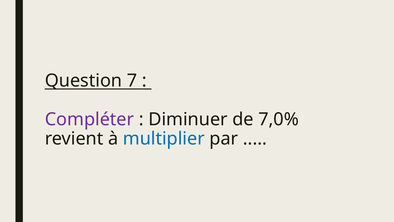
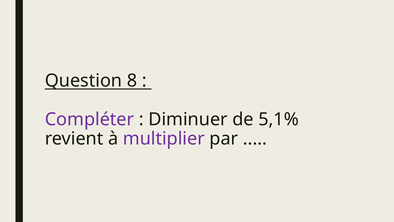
7: 7 -> 8 (132, 81)
7,0%: 7,0% -> 5,1% (279, 119)
multiplier colour: blue -> purple (164, 138)
